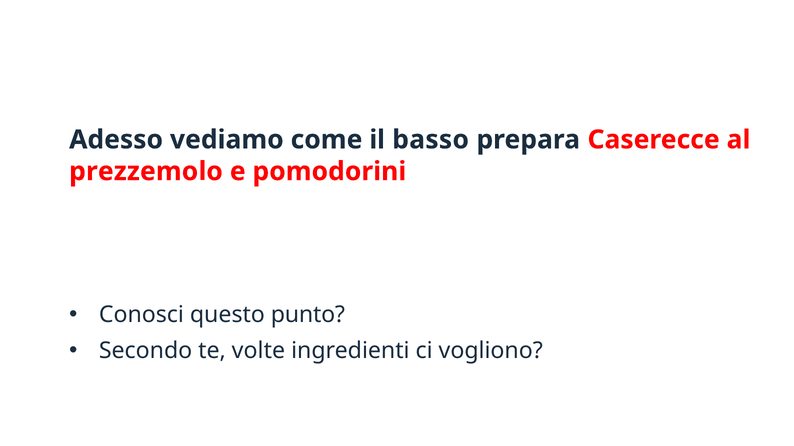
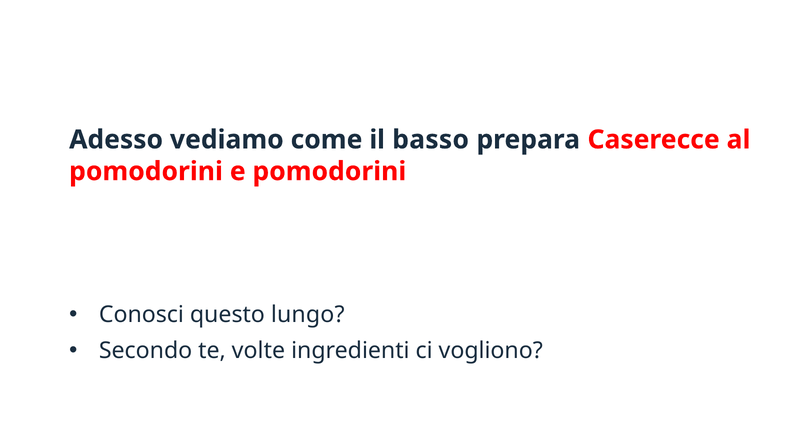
prezzemolo: prezzemolo -> pomodorini (146, 172)
punto: punto -> lungo (308, 315)
